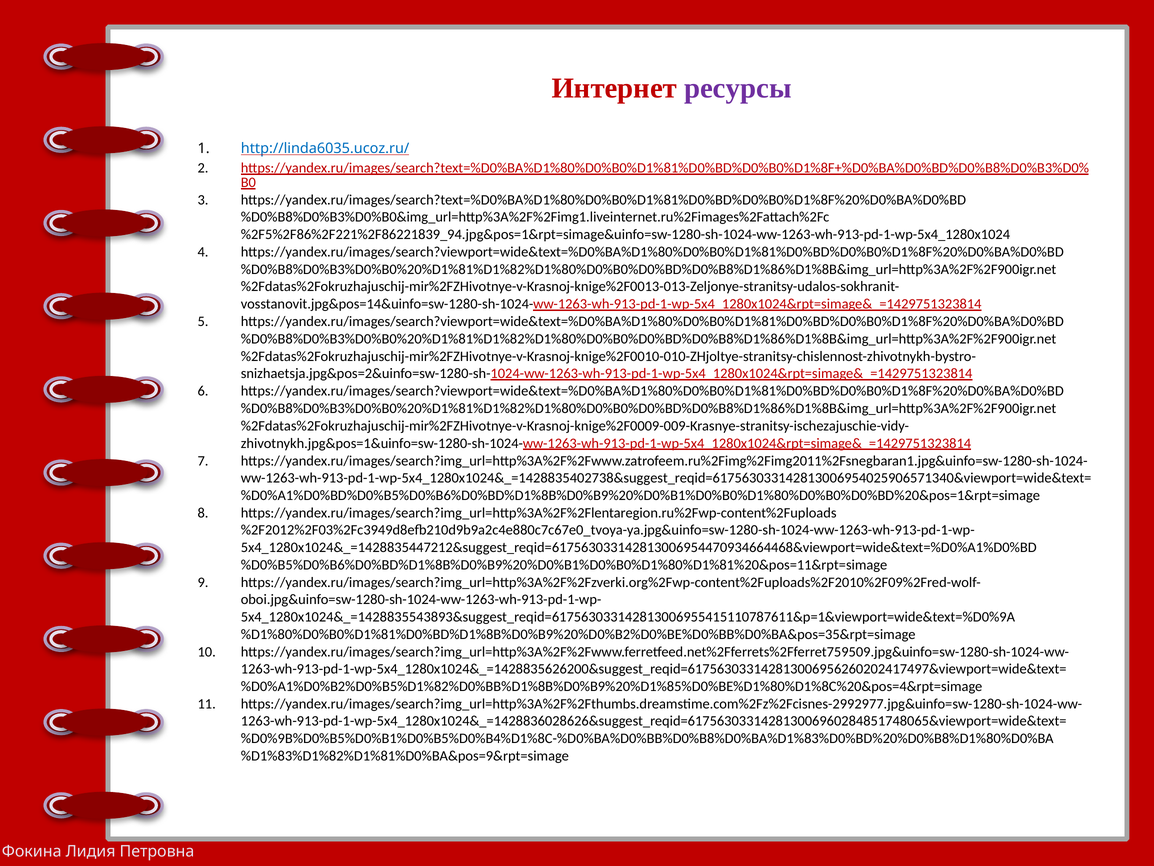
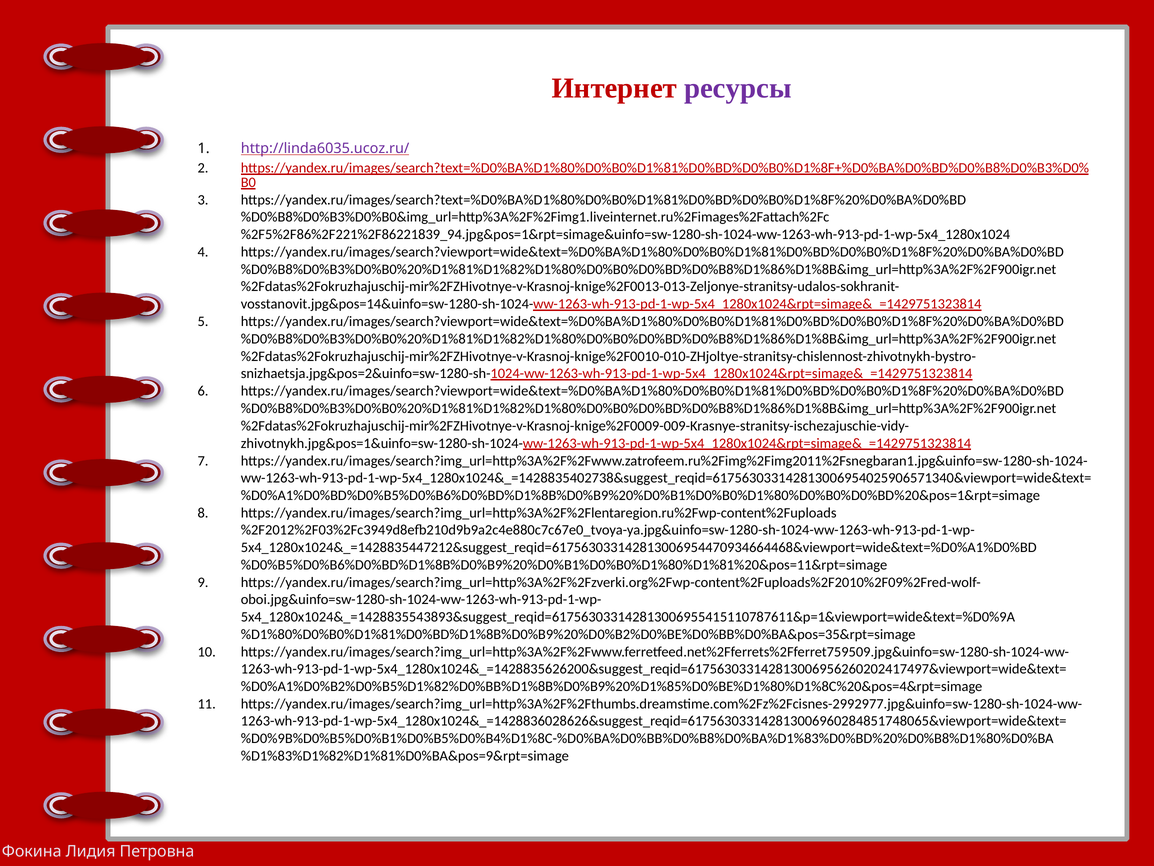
http://linda6035.ucoz.ru/ colour: blue -> purple (325, 148)
